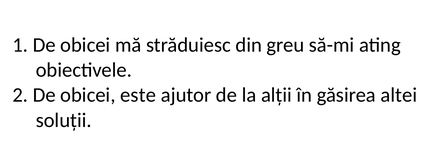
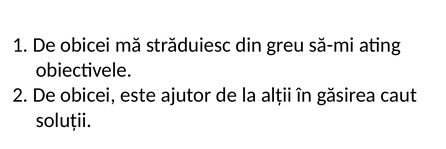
altei: altei -> caut (399, 95)
